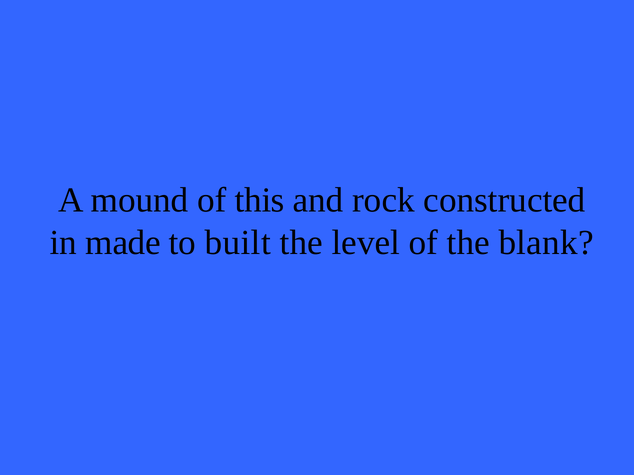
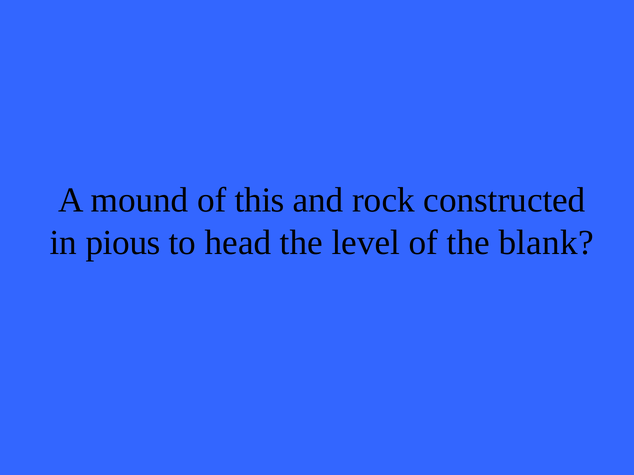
made: made -> pious (123, 243)
built: built -> head (238, 243)
